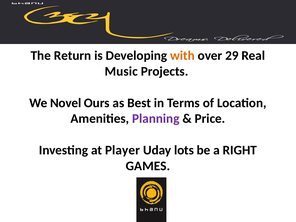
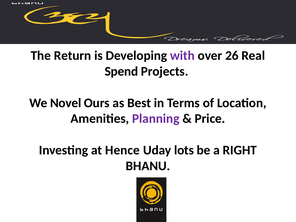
with colour: orange -> purple (182, 55)
29: 29 -> 26 (232, 55)
Music: Music -> Spend (121, 71)
Player: Player -> Hence (122, 150)
GAMES: GAMES -> BHANU (148, 166)
